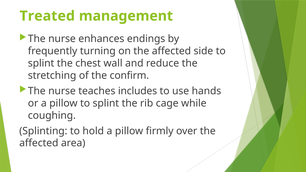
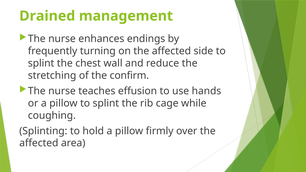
Treated: Treated -> Drained (47, 16)
includes: includes -> effusion (138, 91)
